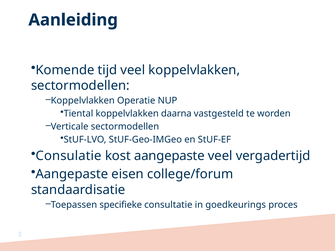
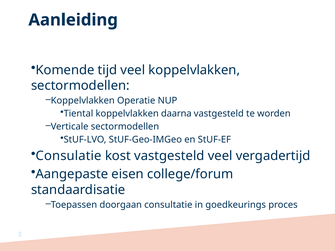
kost aangepaste: aangepaste -> vastgesteld (169, 156)
specifieke: specifieke -> doorgaan (121, 205)
